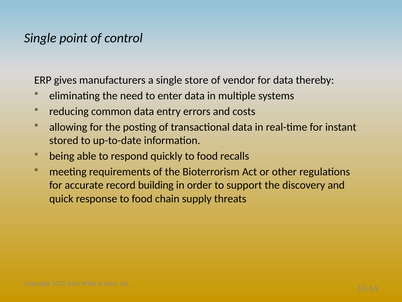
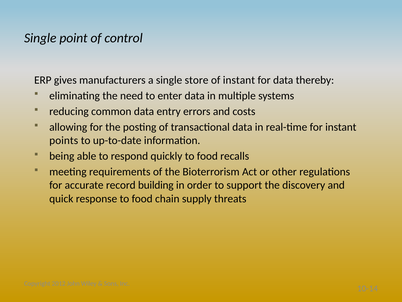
of vendor: vendor -> instant (239, 80)
stored: stored -> points (64, 140)
